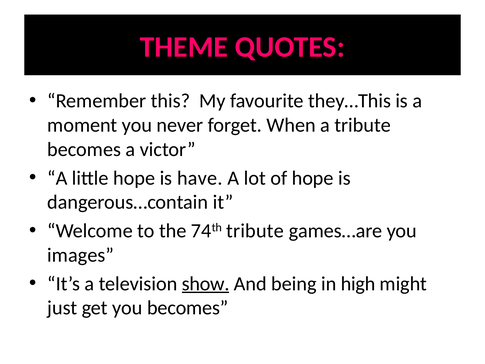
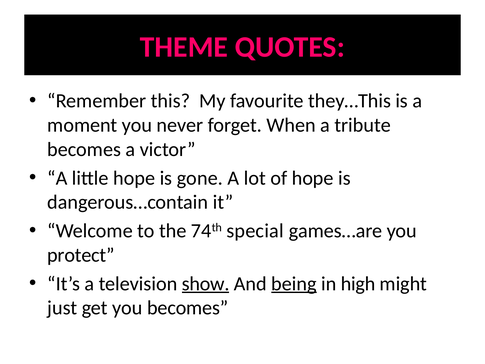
have: have -> gone (200, 178)
74th tribute: tribute -> special (255, 231)
images: images -> protect (81, 255)
being underline: none -> present (294, 284)
